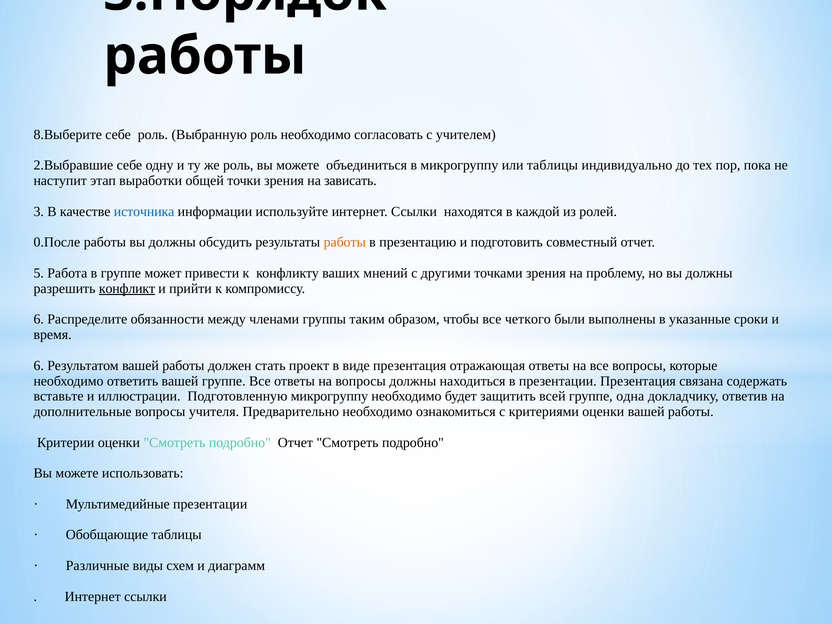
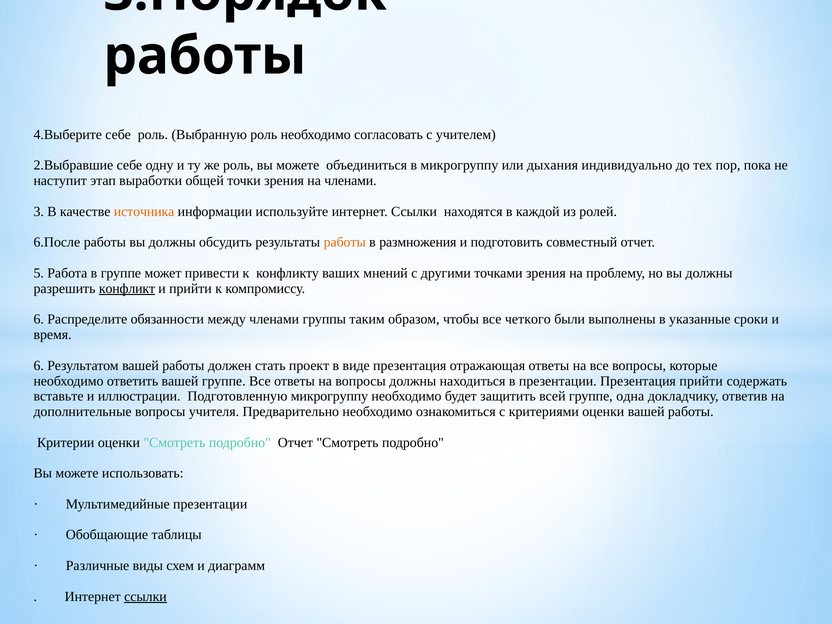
8.Выберите: 8.Выберите -> 4.Выберите (68, 135)
или таблицы: таблицы -> дыхания (553, 165)
на зависать: зависать -> членами (350, 181)
источника colour: blue -> orange (144, 212)
0.После: 0.После -> 6.После (57, 242)
презентацию: презентацию -> размножения (418, 242)
Презентация связана: связана -> прийти (701, 381)
ссылки underline: none -> present (145, 596)
